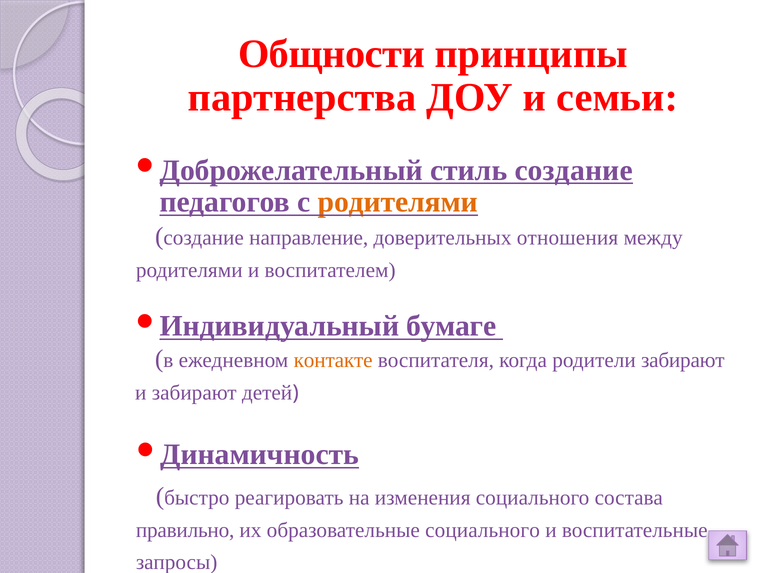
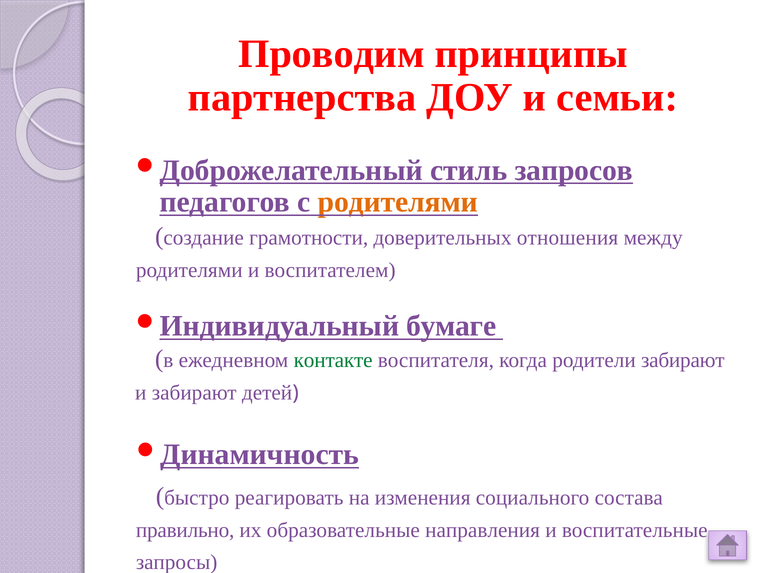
Общности: Общности -> Проводим (331, 54)
стиль создание: создание -> запросов (574, 170)
направление: направление -> грамотности (309, 238)
контакте colour: orange -> green (333, 360)
образовательные социального: социального -> направления (483, 530)
